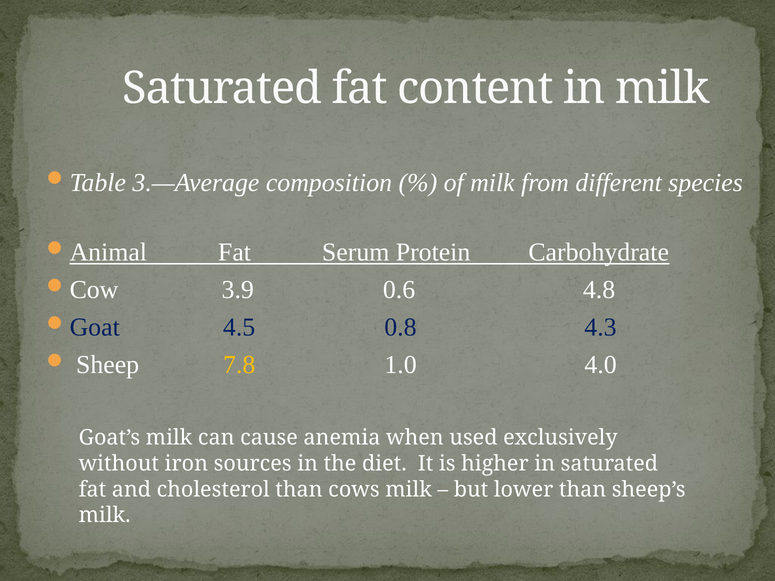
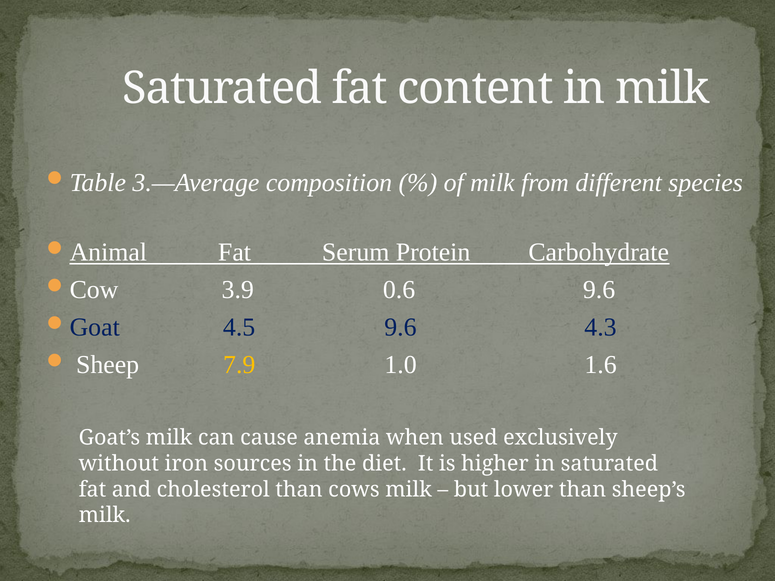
0.6 4.8: 4.8 -> 9.6 (599, 290)
4.5 0.8: 0.8 -> 9.6 (400, 327)
7.8: 7.8 -> 7.9 (239, 365)
4.0: 4.0 -> 1.6 (601, 365)
